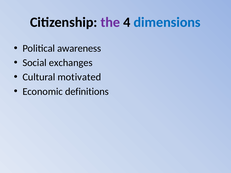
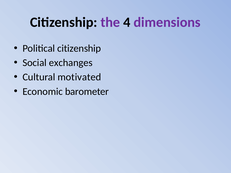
dimensions colour: blue -> purple (167, 22)
Political awareness: awareness -> citizenship (79, 48)
definitions: definitions -> barometer (87, 92)
